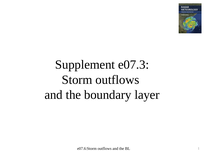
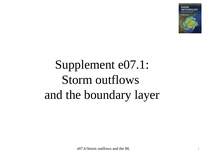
e07.3: e07.3 -> e07.1 (134, 65)
